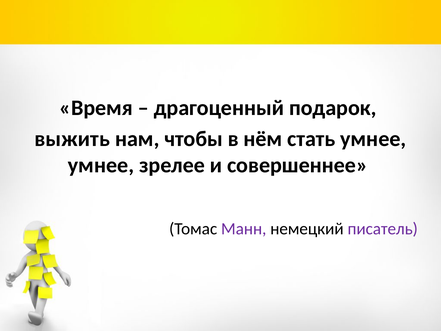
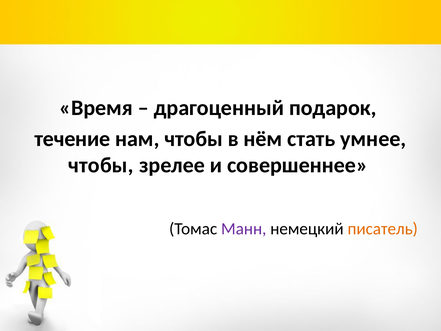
выжить: выжить -> течение (72, 139)
умнее: умнее -> чтобы (101, 165)
писатель colour: purple -> orange (383, 229)
